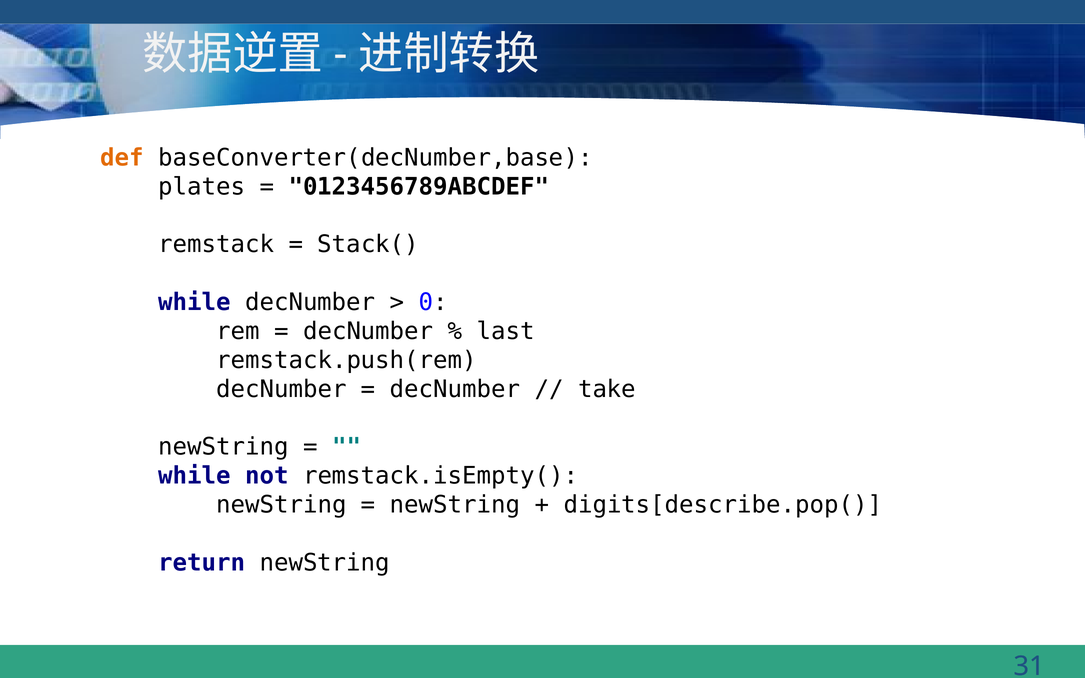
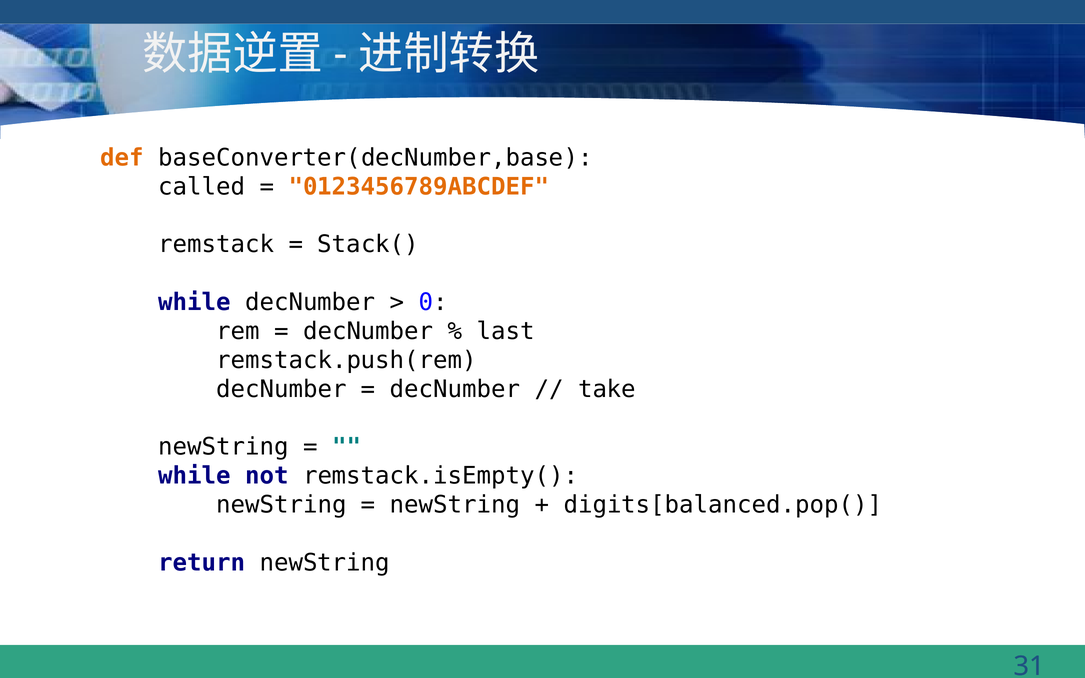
plates: plates -> called (202, 187)
0123456789ABCDEF colour: black -> orange (419, 187)
digits[describe.pop(: digits[describe.pop( -> digits[balanced.pop( (723, 505)
